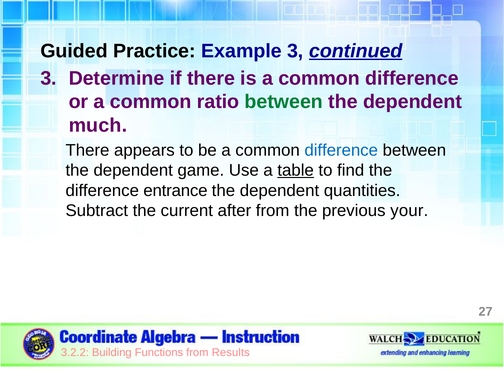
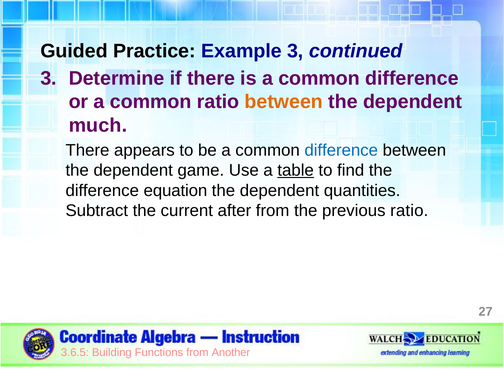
continued underline: present -> none (356, 51)
between colour: green -> orange (284, 102)
entrance: entrance -> equation (175, 191)
previous your: your -> ratio (409, 211)
3.2.2: 3.2.2 -> 3.6.5 (75, 352)
Results: Results -> Another (231, 352)
